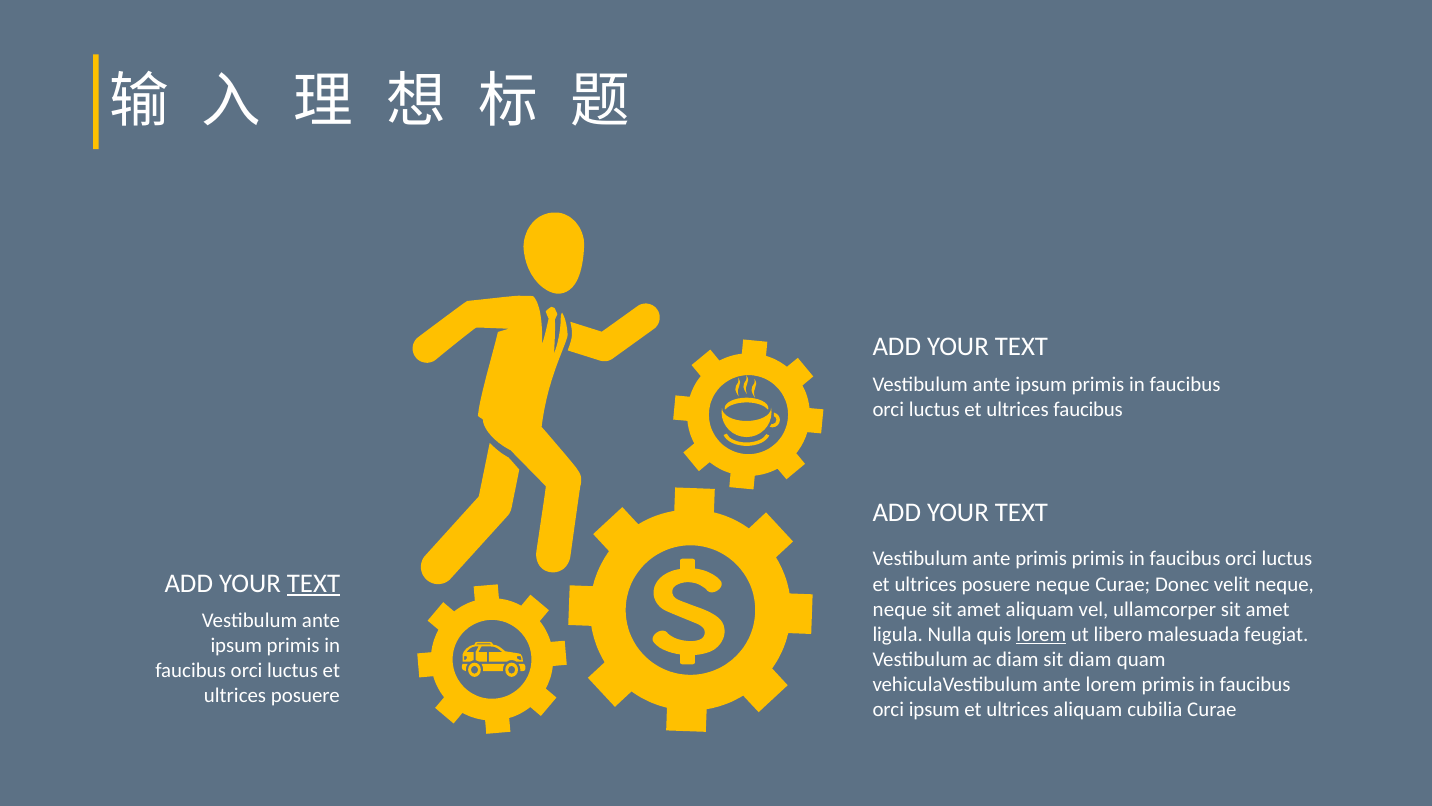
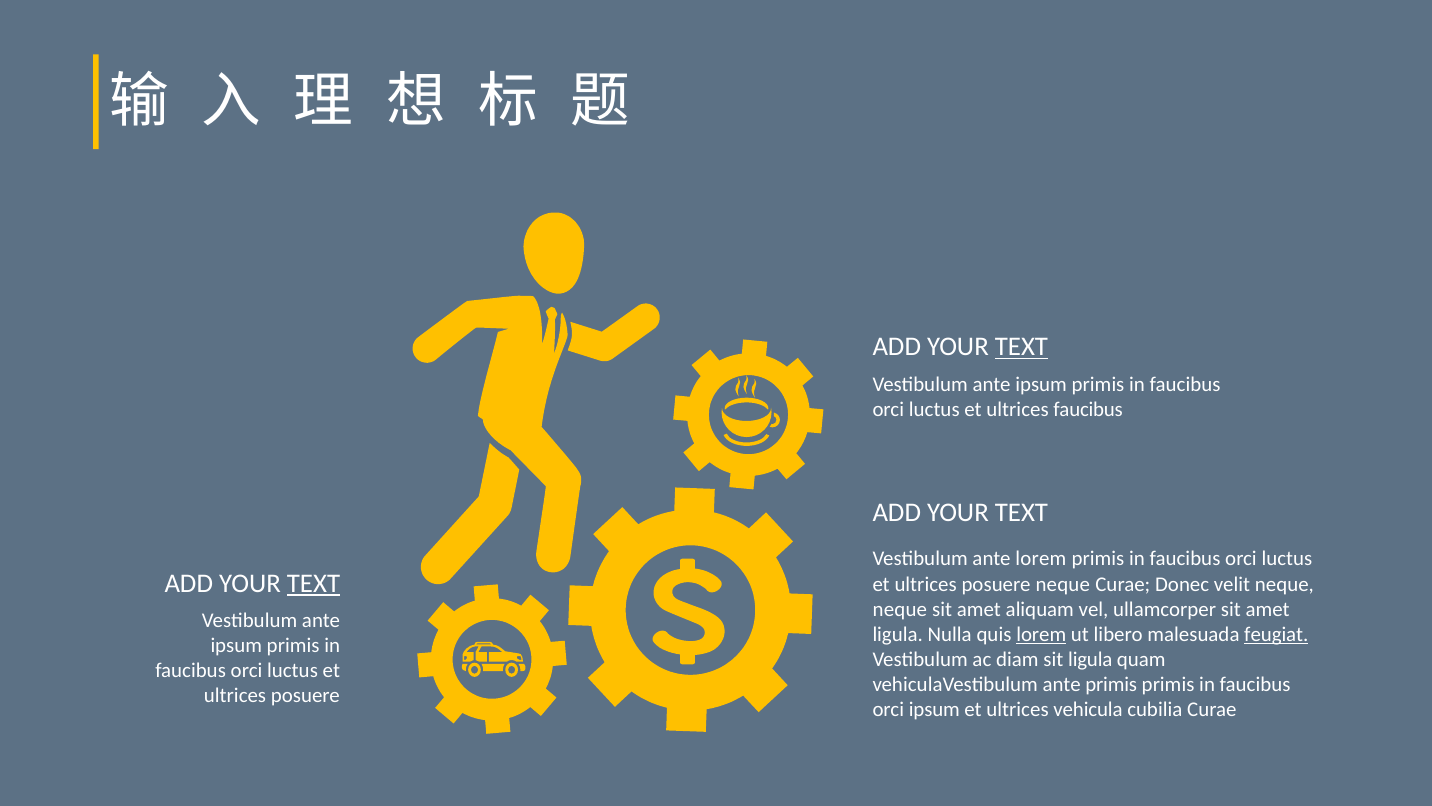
TEXT underline: none -> present (1021, 347)
ante primis: primis -> lorem (1041, 559)
feugiat underline: none -> present (1276, 634)
sit diam: diam -> ligula (1090, 659)
ante lorem: lorem -> primis (1111, 684)
ultrices aliquam: aliquam -> vehicula (1088, 709)
